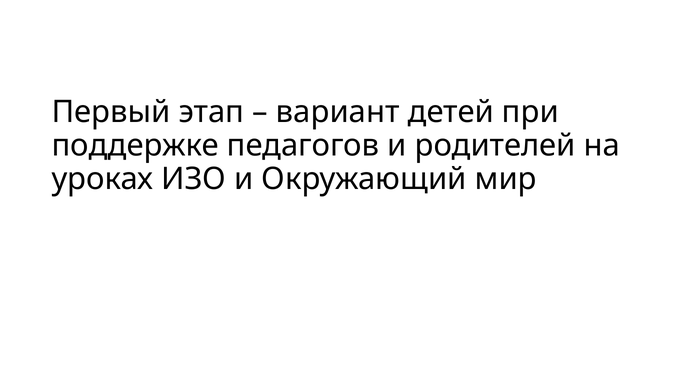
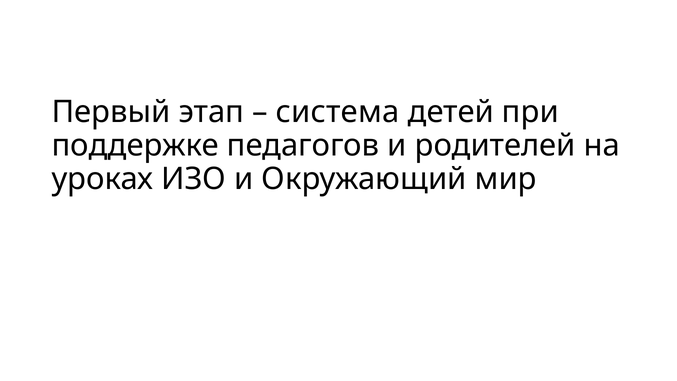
вариант: вариант -> система (338, 112)
